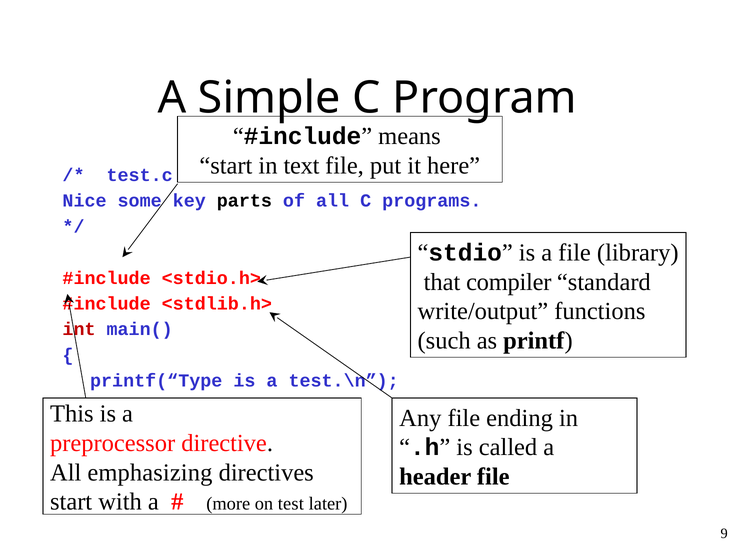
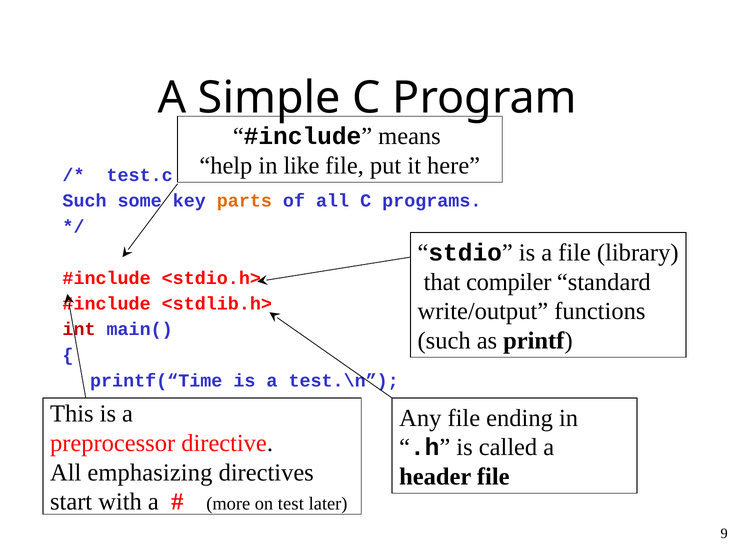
start: start -> help (226, 166)
text: text -> like (301, 166)
Nice: Nice -> Such (85, 201)
parts colour: black -> orange (244, 201)
printf(“Type: printf(“Type -> printf(“Time (156, 381)
